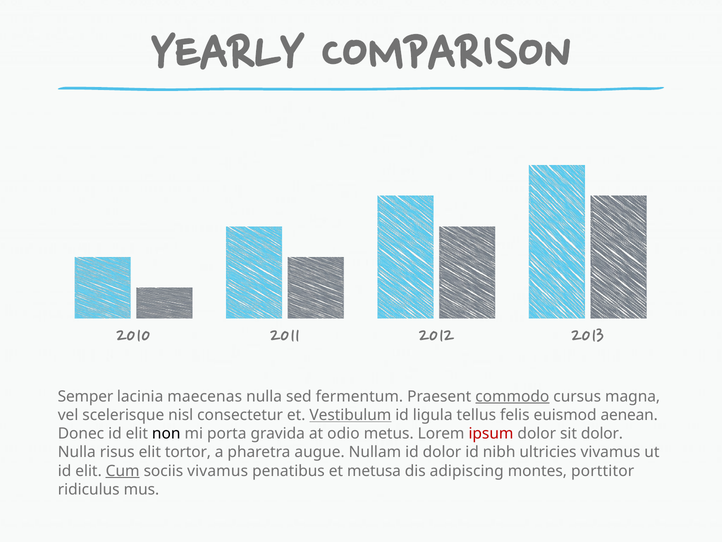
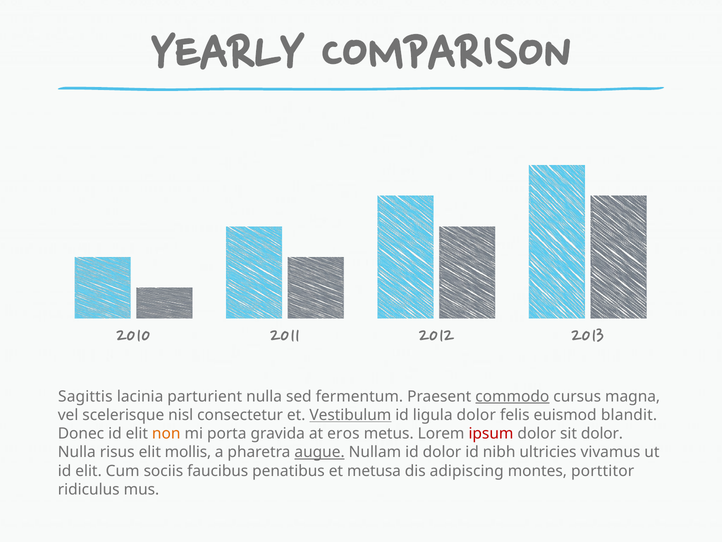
Semper: Semper -> Sagittis (85, 396)
maecenas: maecenas -> parturient (205, 396)
ligula tellus: tellus -> dolor (476, 415)
aenean: aenean -> blandit (629, 415)
non colour: black -> orange (166, 433)
odio: odio -> eros (343, 433)
tortor: tortor -> mollis (188, 452)
augue underline: none -> present (320, 452)
Cum underline: present -> none (123, 471)
sociis vivamus: vivamus -> faucibus (218, 471)
